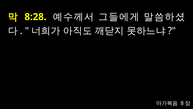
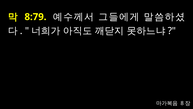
8:28: 8:28 -> 8:79 (35, 17)
